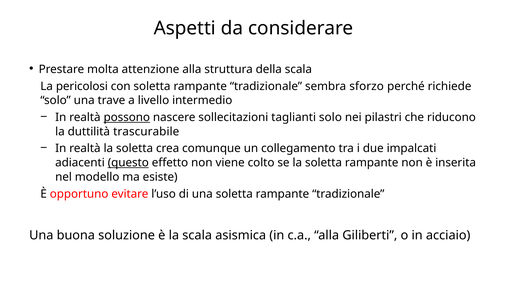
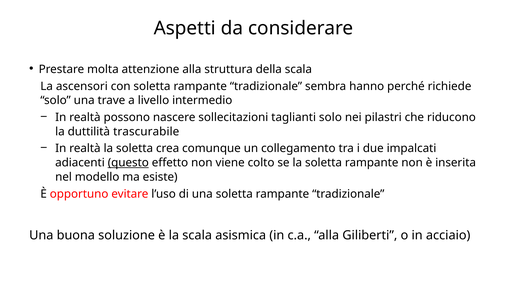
pericolosi: pericolosi -> ascensori (82, 86)
sforzo: sforzo -> hanno (367, 86)
possono underline: present -> none (127, 117)
